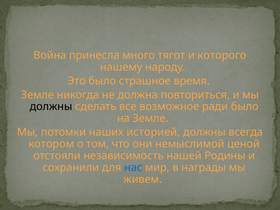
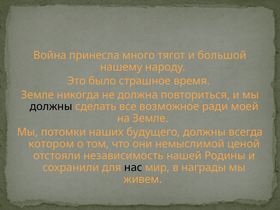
которого: которого -> большой (222, 55)
ради было: было -> моей (245, 107)
историей: историей -> будущего (153, 132)
нас colour: blue -> black (133, 167)
